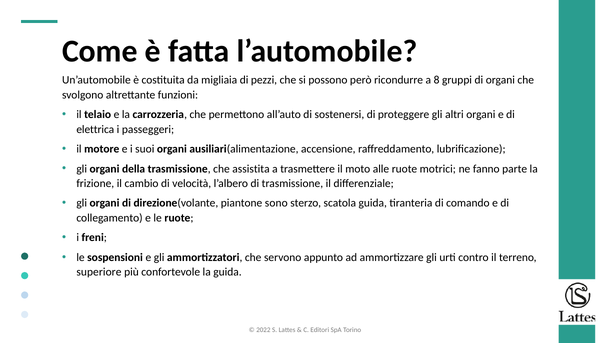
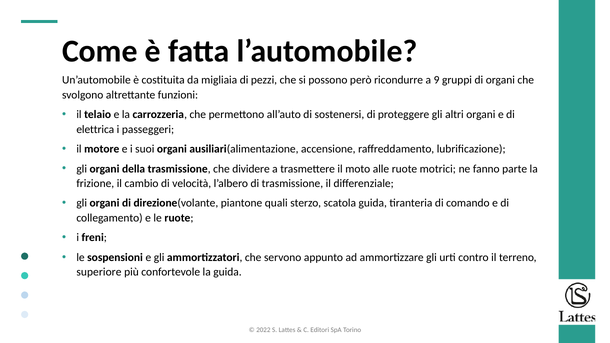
8: 8 -> 9 (437, 80)
assistita: assistita -> dividere (251, 169)
sono: sono -> quali (276, 203)
